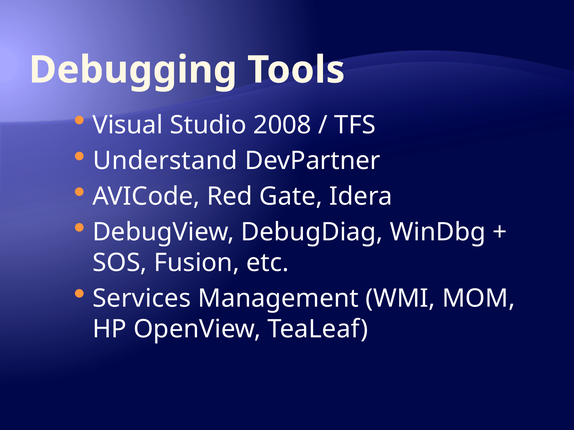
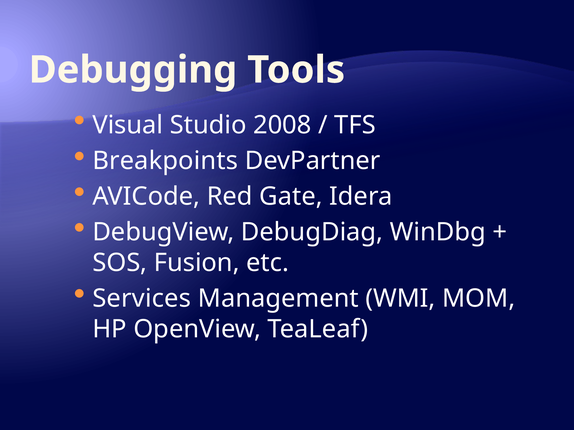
Understand: Understand -> Breakpoints (165, 161)
